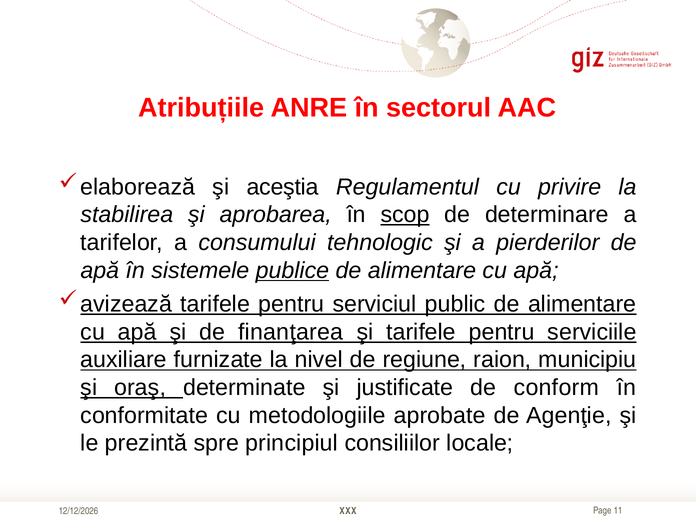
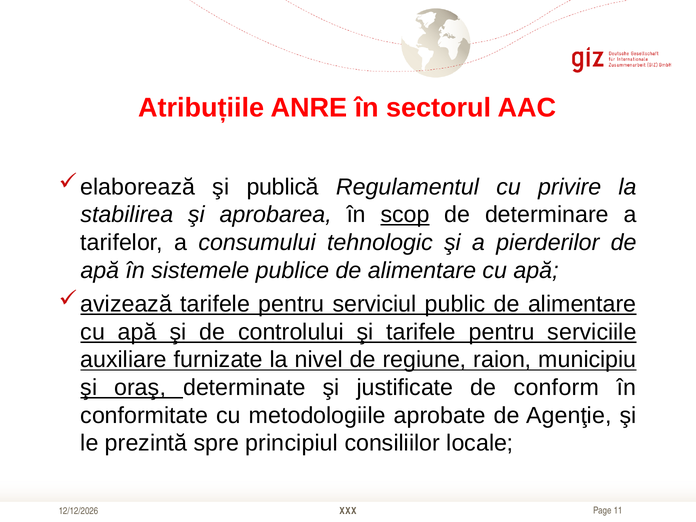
aceştia: aceştia -> publică (283, 187)
publice underline: present -> none (292, 270)
finanţarea: finanţarea -> controlului (291, 332)
